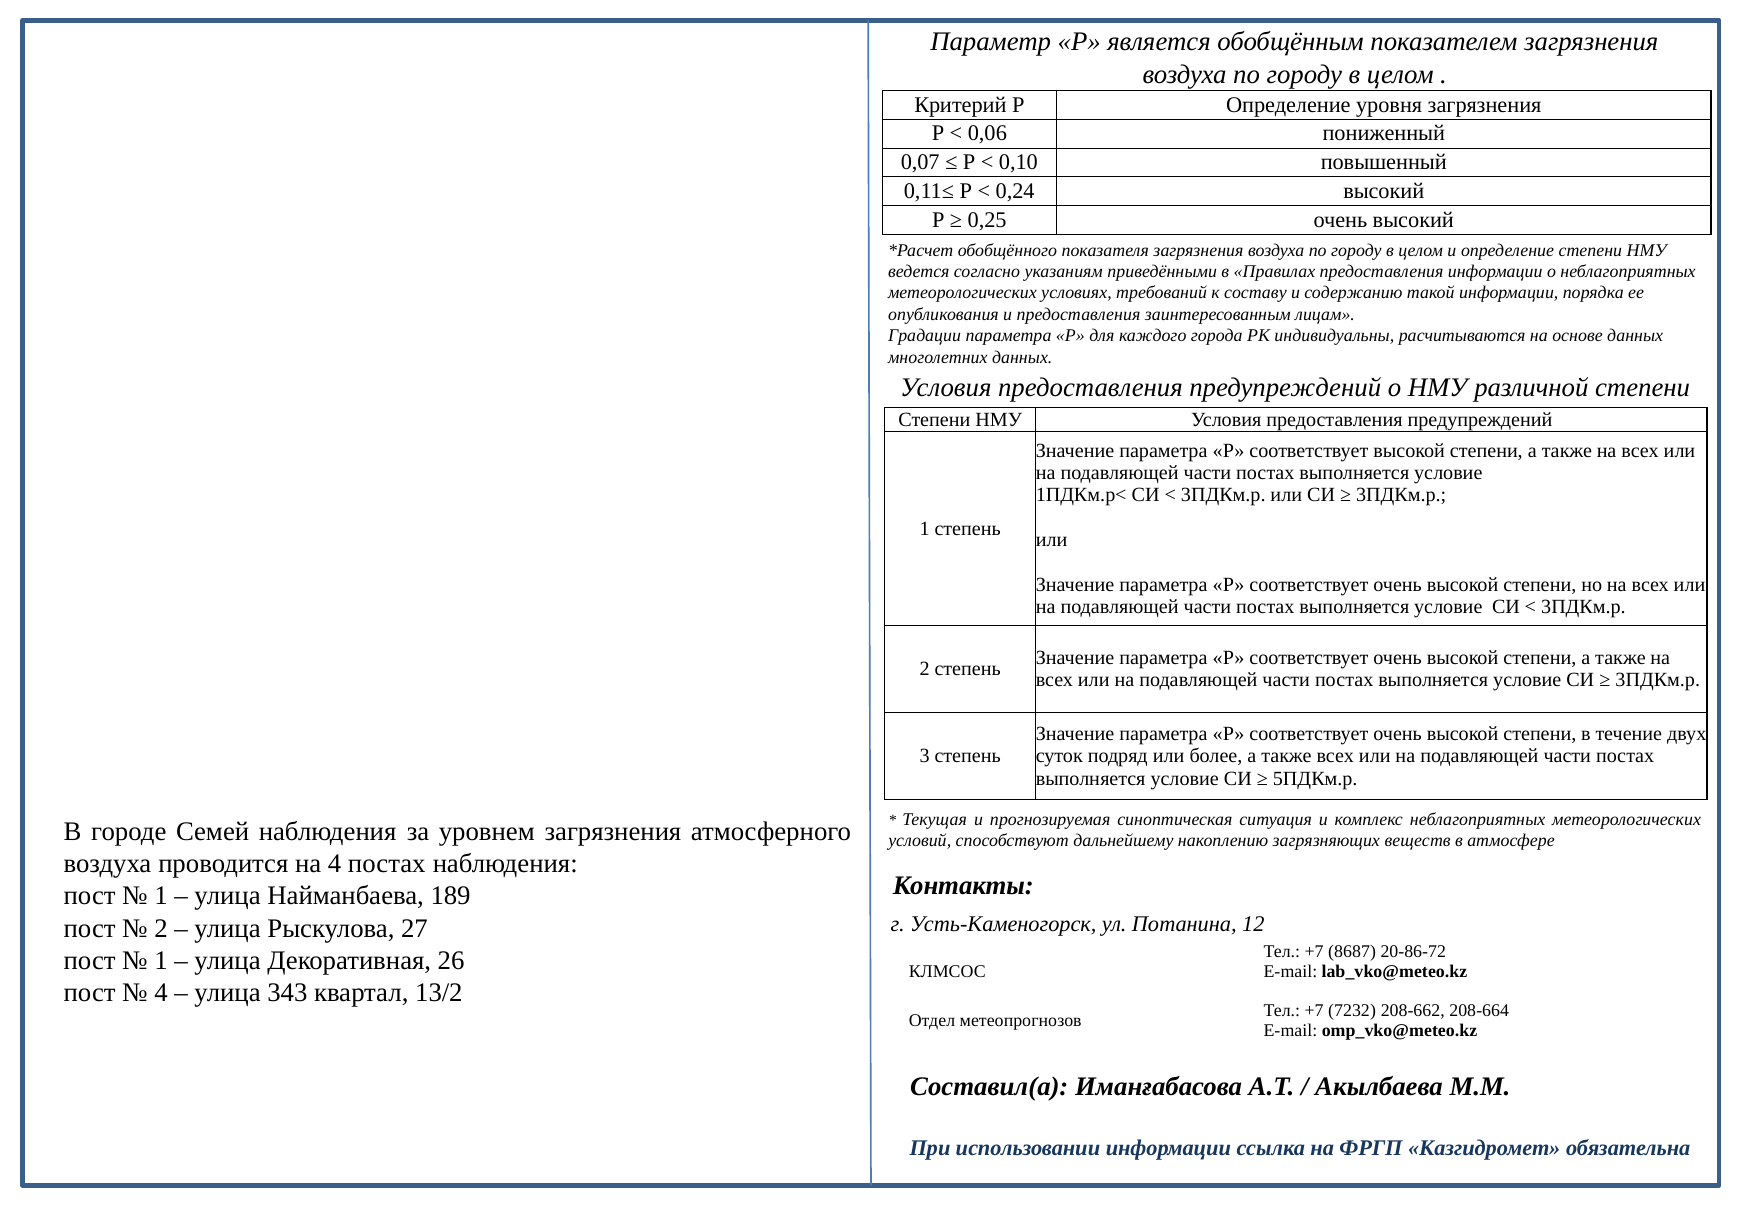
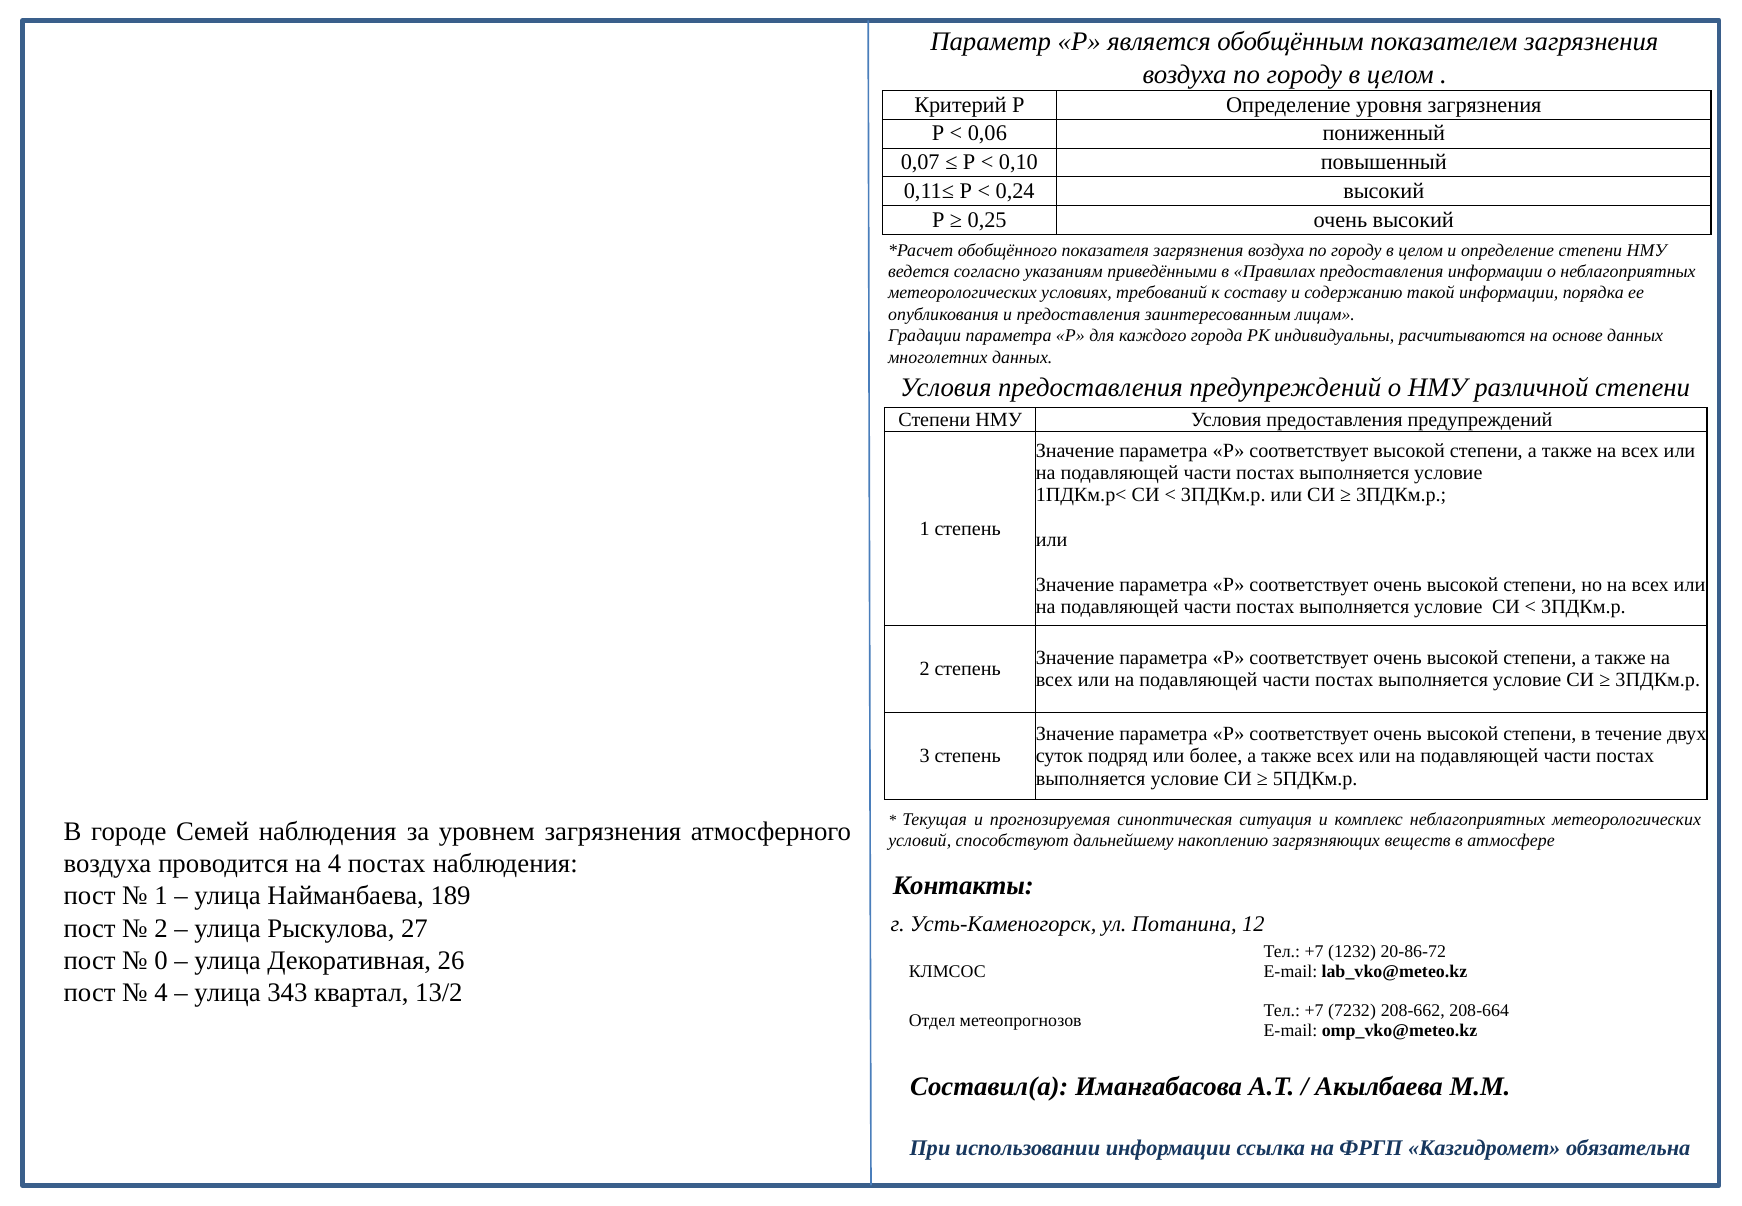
8687: 8687 -> 1232 (1352, 952)
1: 1 -> 0 (161, 960)
